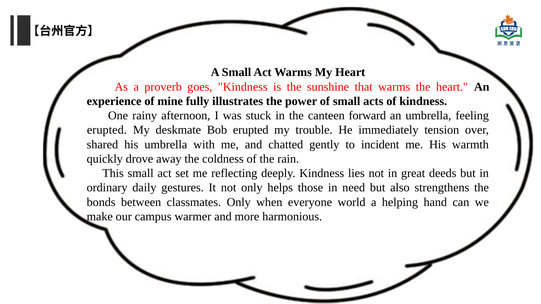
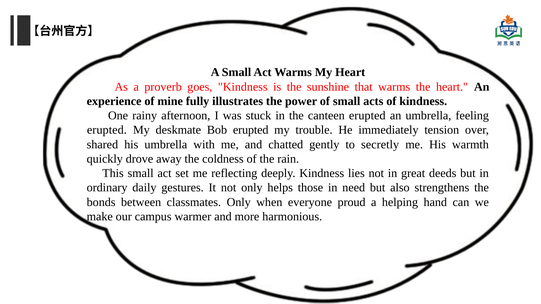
canteen forward: forward -> erupted (367, 116)
incident: incident -> secretly (380, 145)
world: world -> proud (352, 202)
